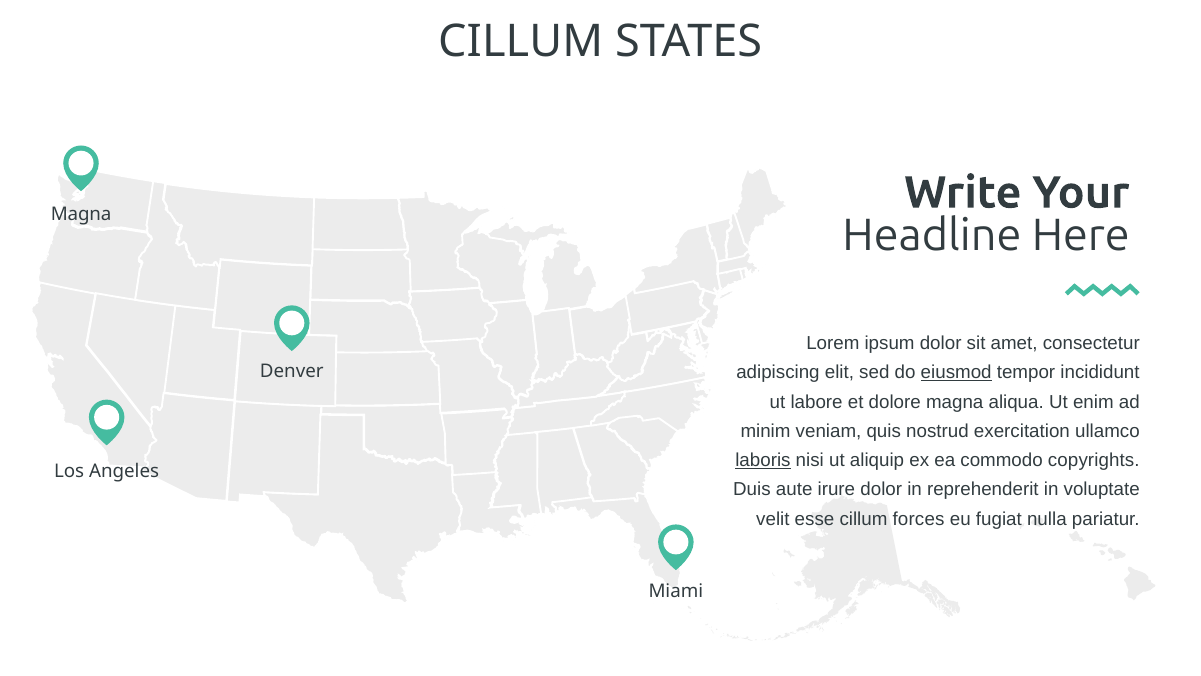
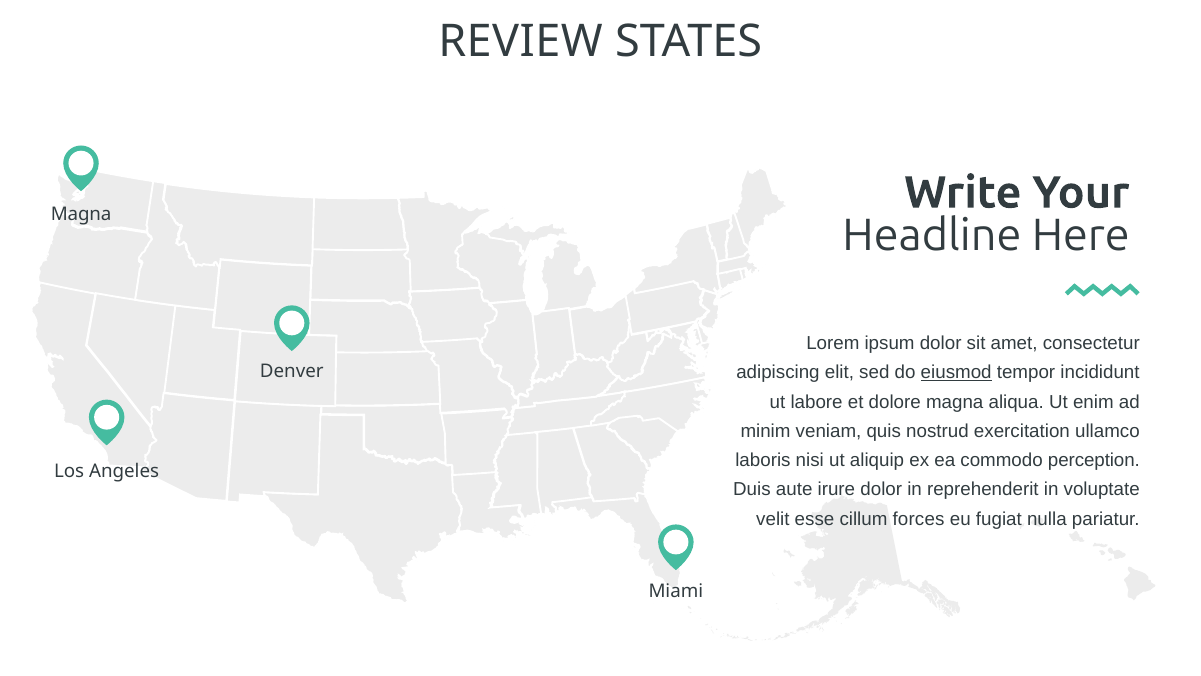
CILLUM: CILLUM -> REVIEW (521, 42)
laboris underline: present -> none (763, 460)
copyrights: copyrights -> perception (1094, 460)
